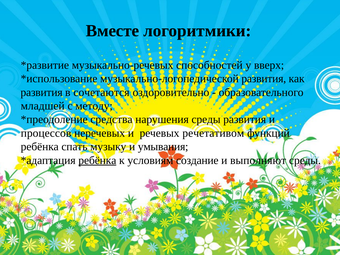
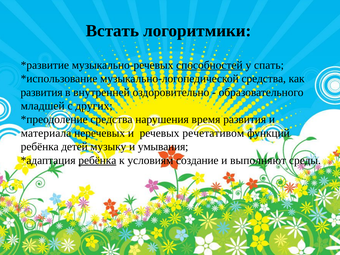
Вместе: Вместе -> Встать (112, 31)
способностей underline: none -> present (209, 65)
вверх: вверх -> спать (269, 65)
музыкально-логопедической развития: развития -> средства (264, 79)
сочетаются: сочетаются -> внутренней (101, 92)
методу: методу -> других (94, 106)
нарушения среды: среды -> время (206, 120)
процессов: процессов -> материала (46, 133)
спать: спать -> детей (75, 147)
